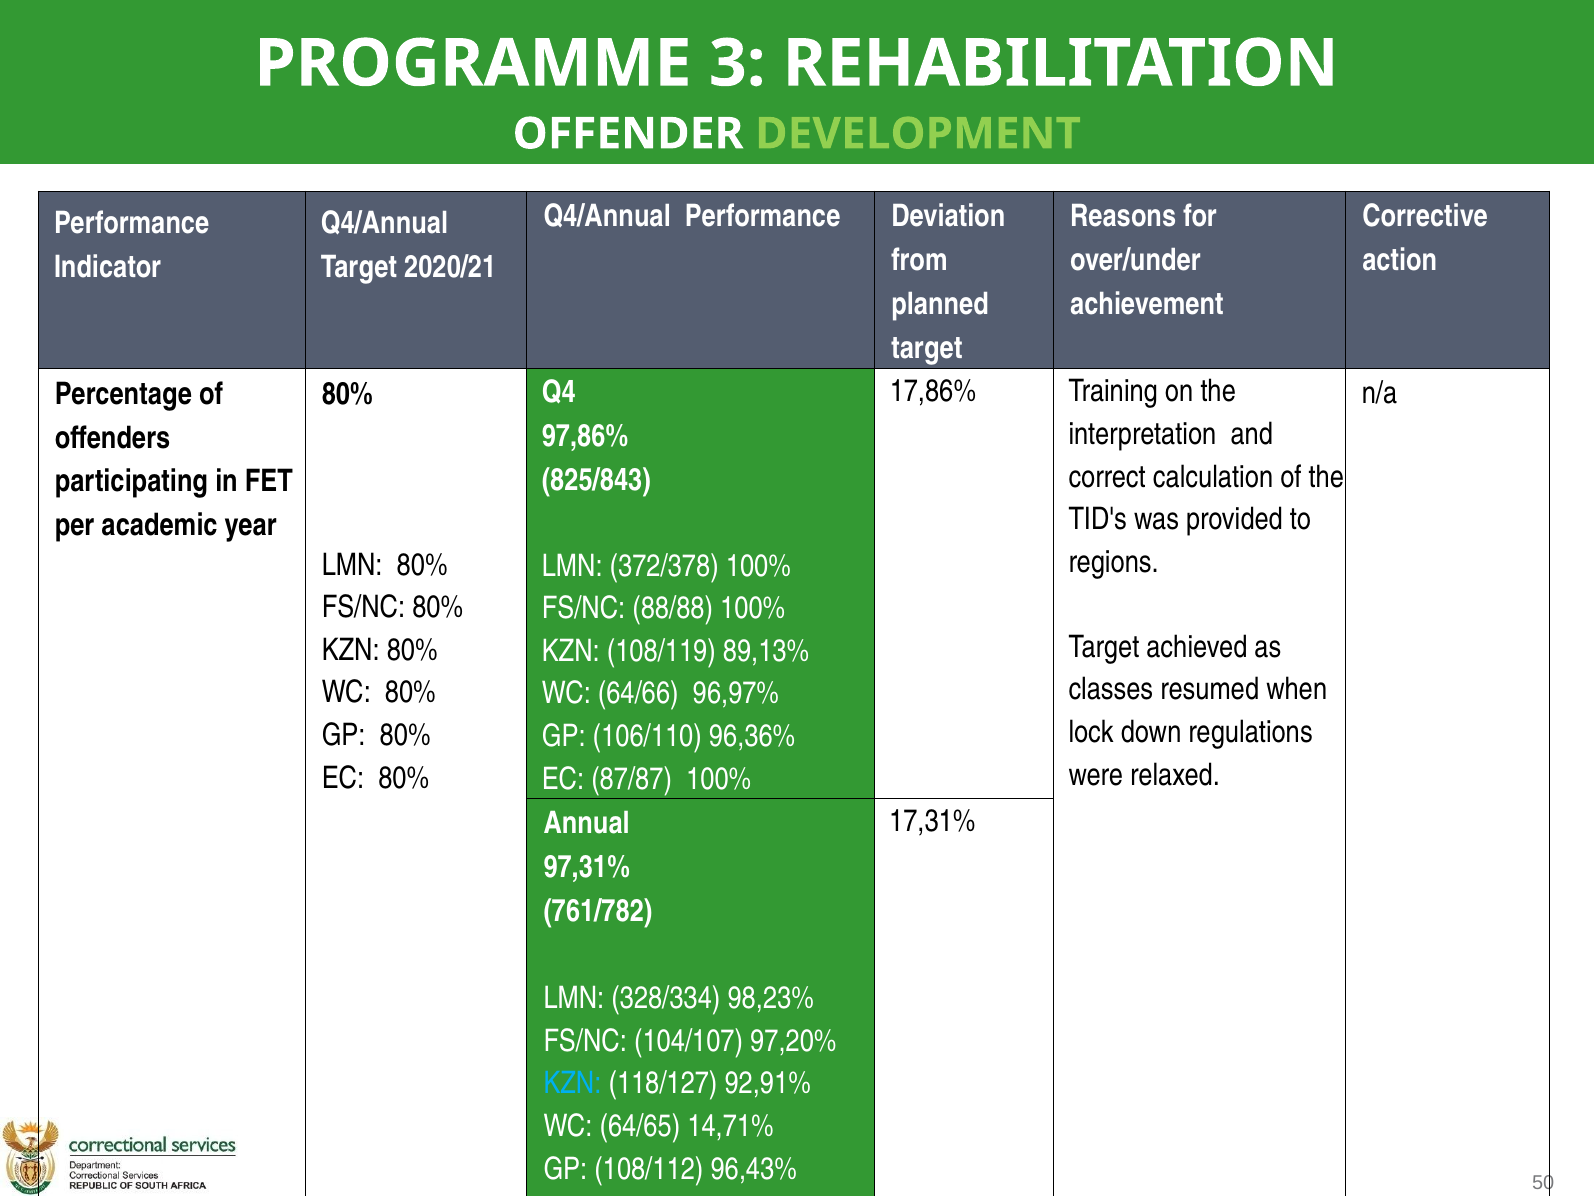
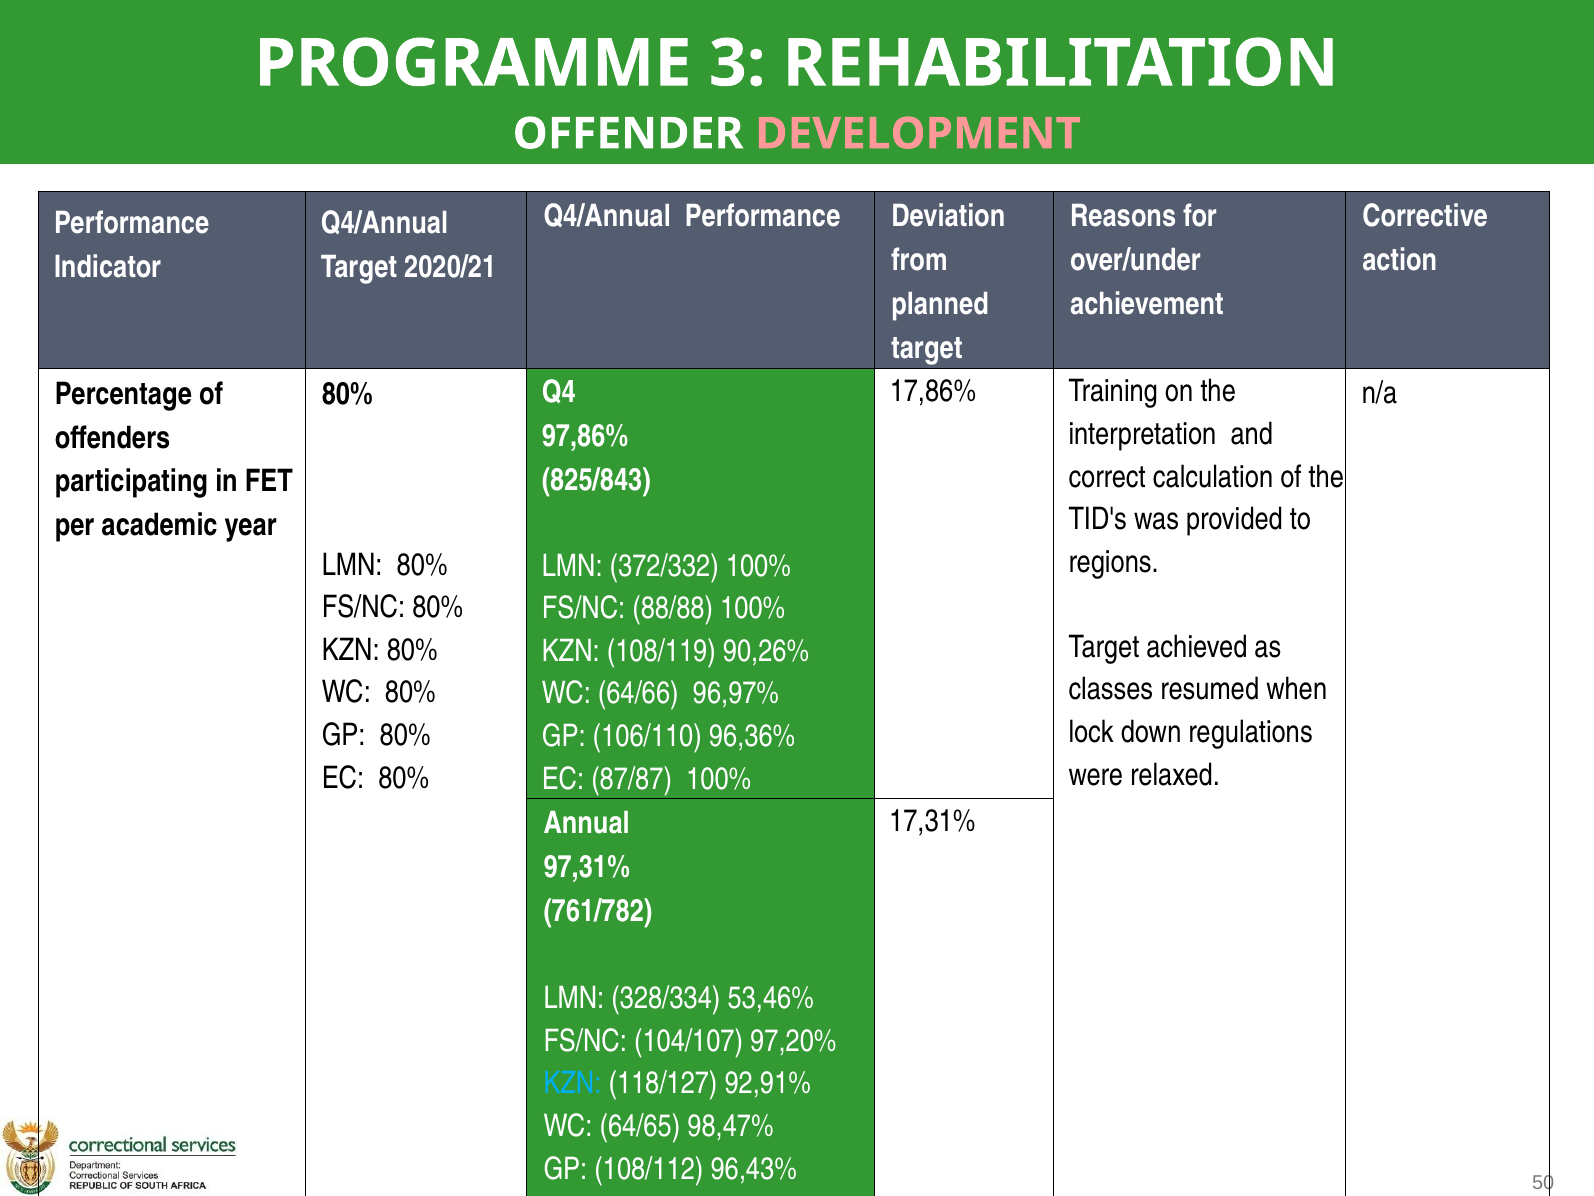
DEVELOPMENT colour: light green -> pink (918, 134)
372/378: 372/378 -> 372/332 (664, 566)
89,13%: 89,13% -> 90,26% (766, 651)
98,23%: 98,23% -> 53,46% (771, 998)
14,71%: 14,71% -> 98,47% (731, 1126)
